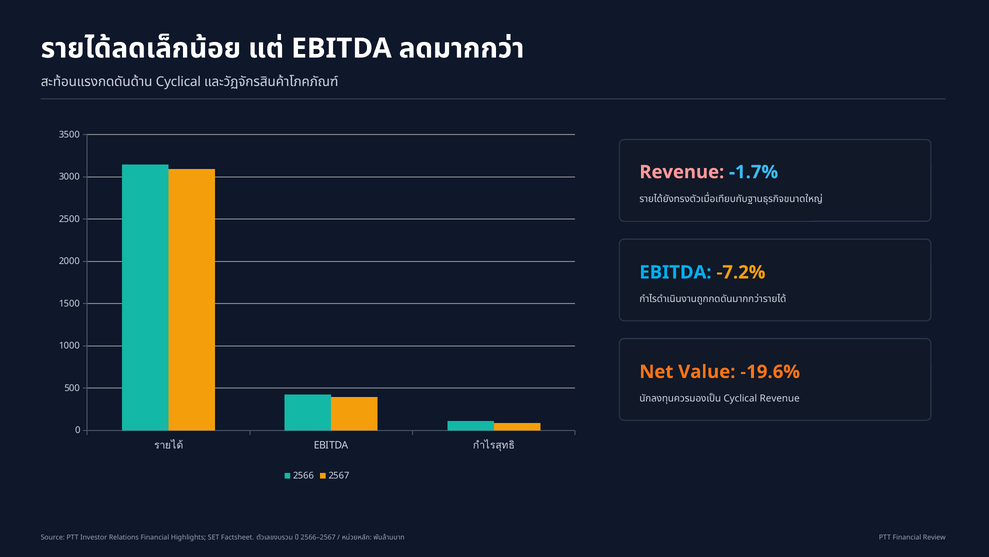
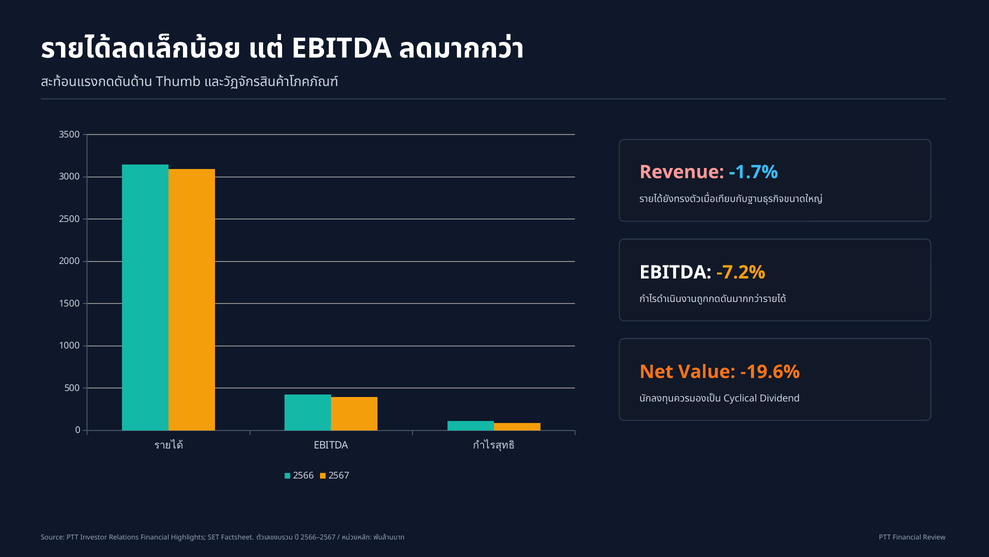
Cyclical: Cyclical -> Thumb (178, 82)
EBITDA colour: light blue -> white (675, 272)
Cyclical Revenue: Revenue -> Dividend (780, 398)
